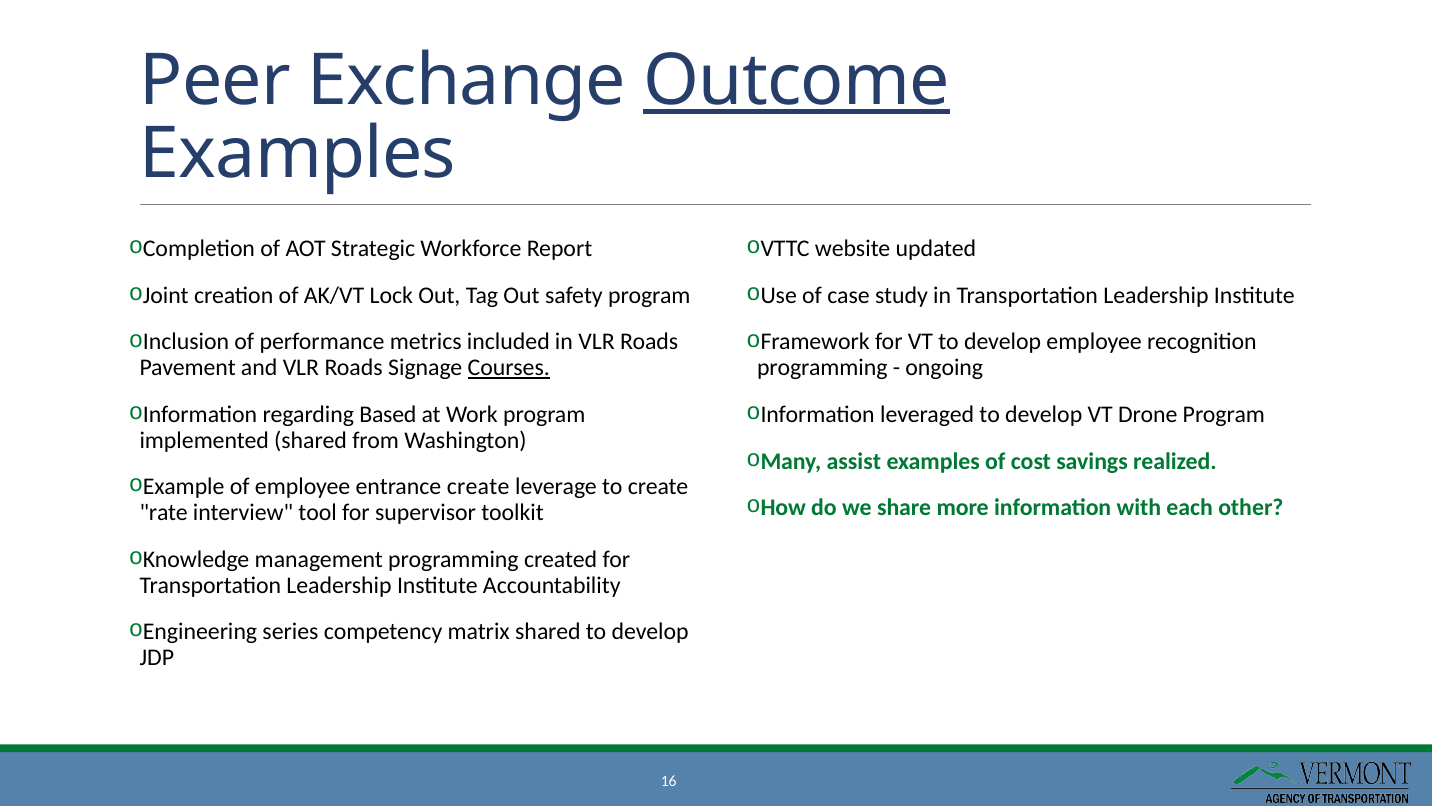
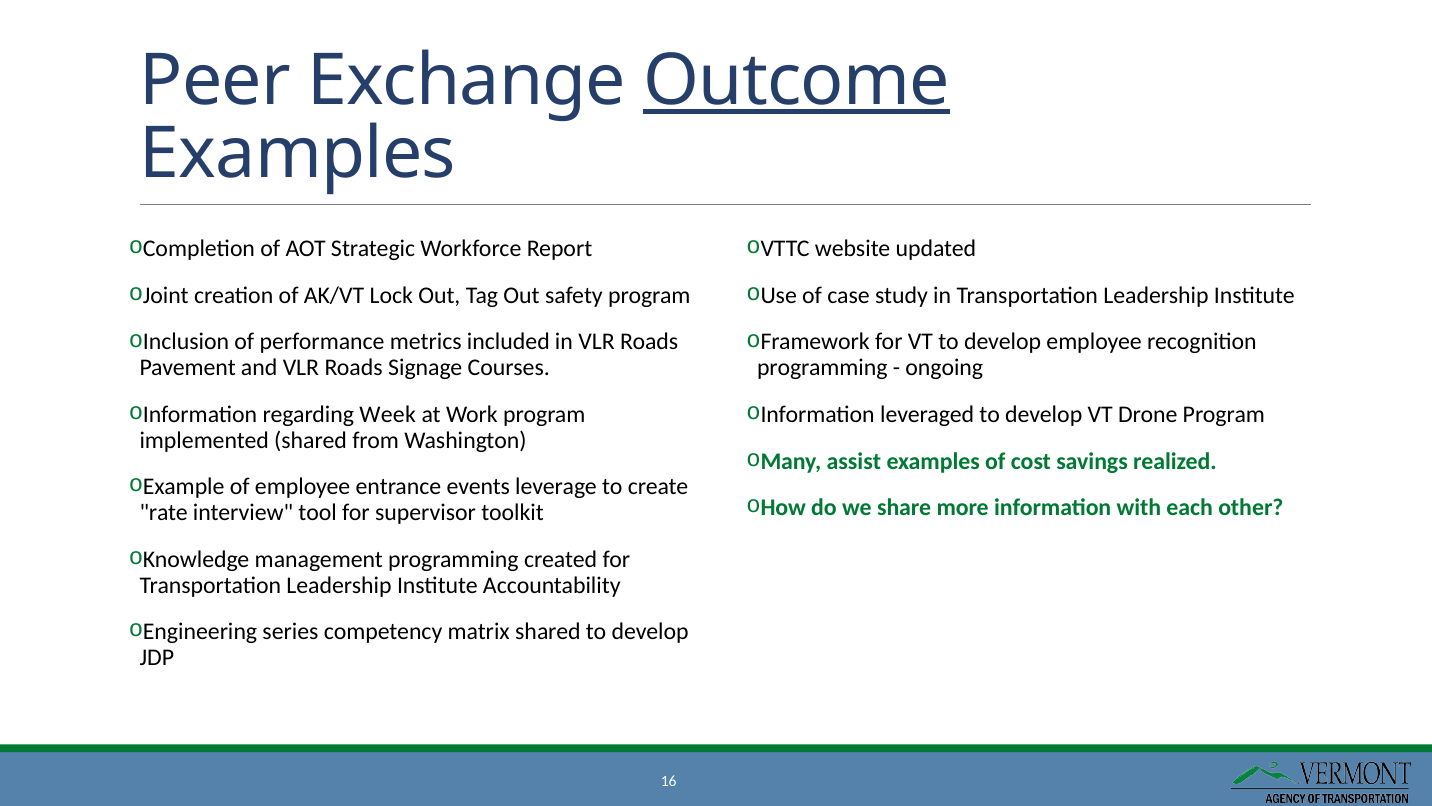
Courses underline: present -> none (509, 368)
Based: Based -> Week (388, 414)
entrance create: create -> events (478, 487)
